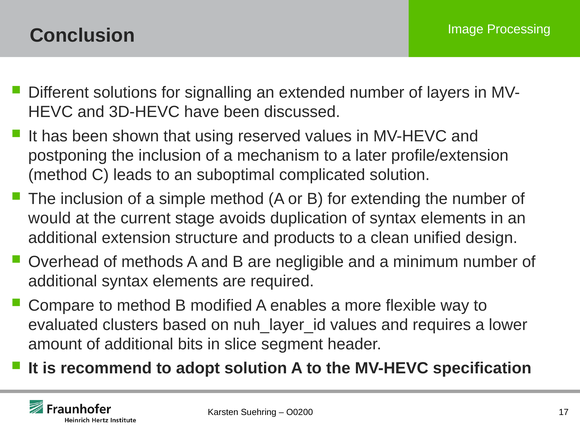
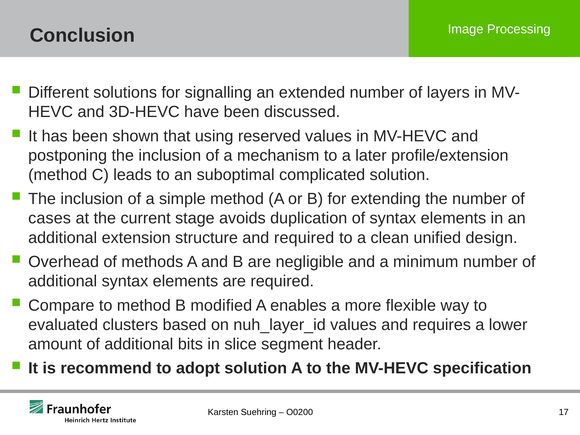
would: would -> cases (50, 218)
and products: products -> required (304, 238)
